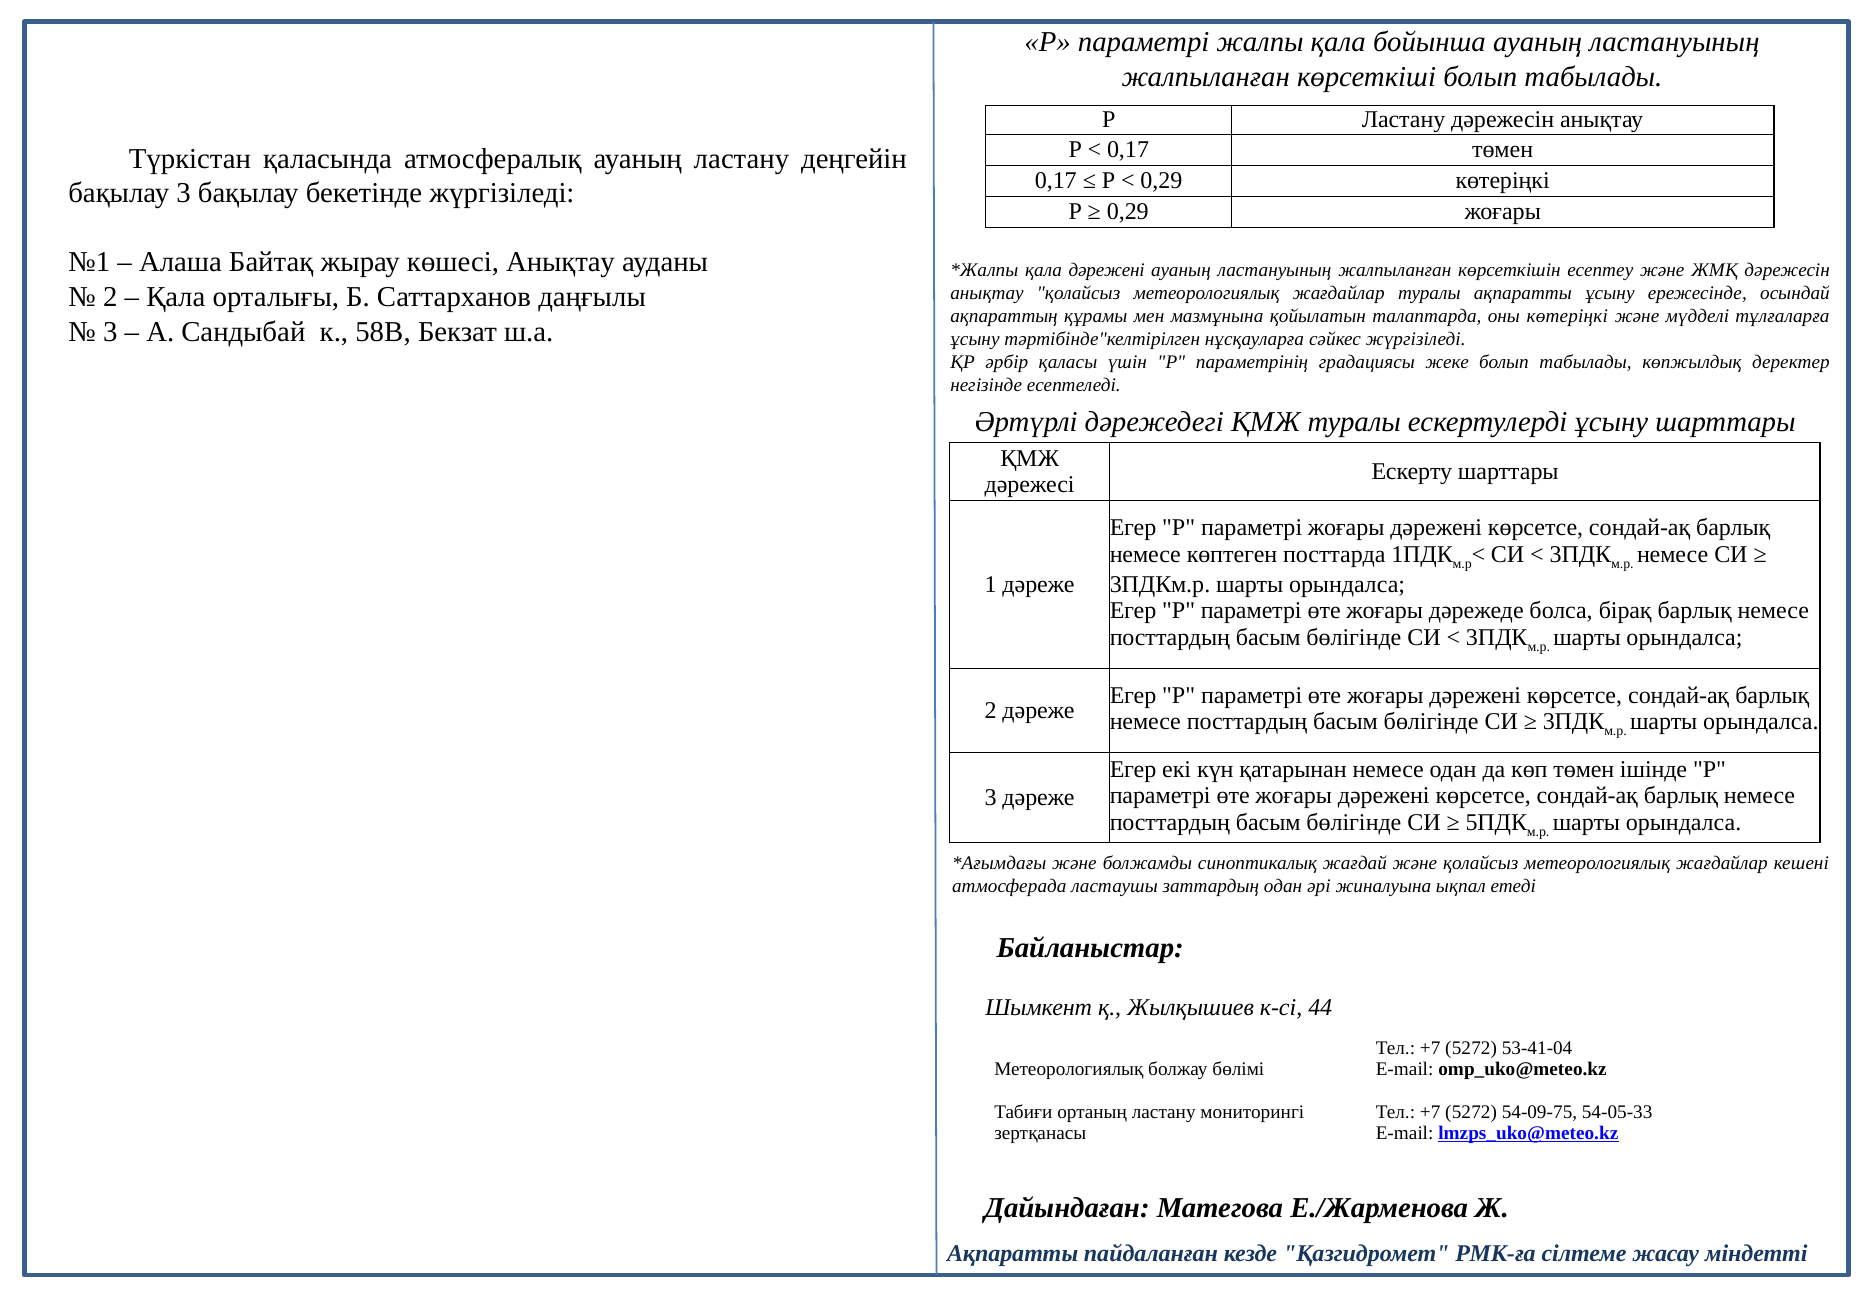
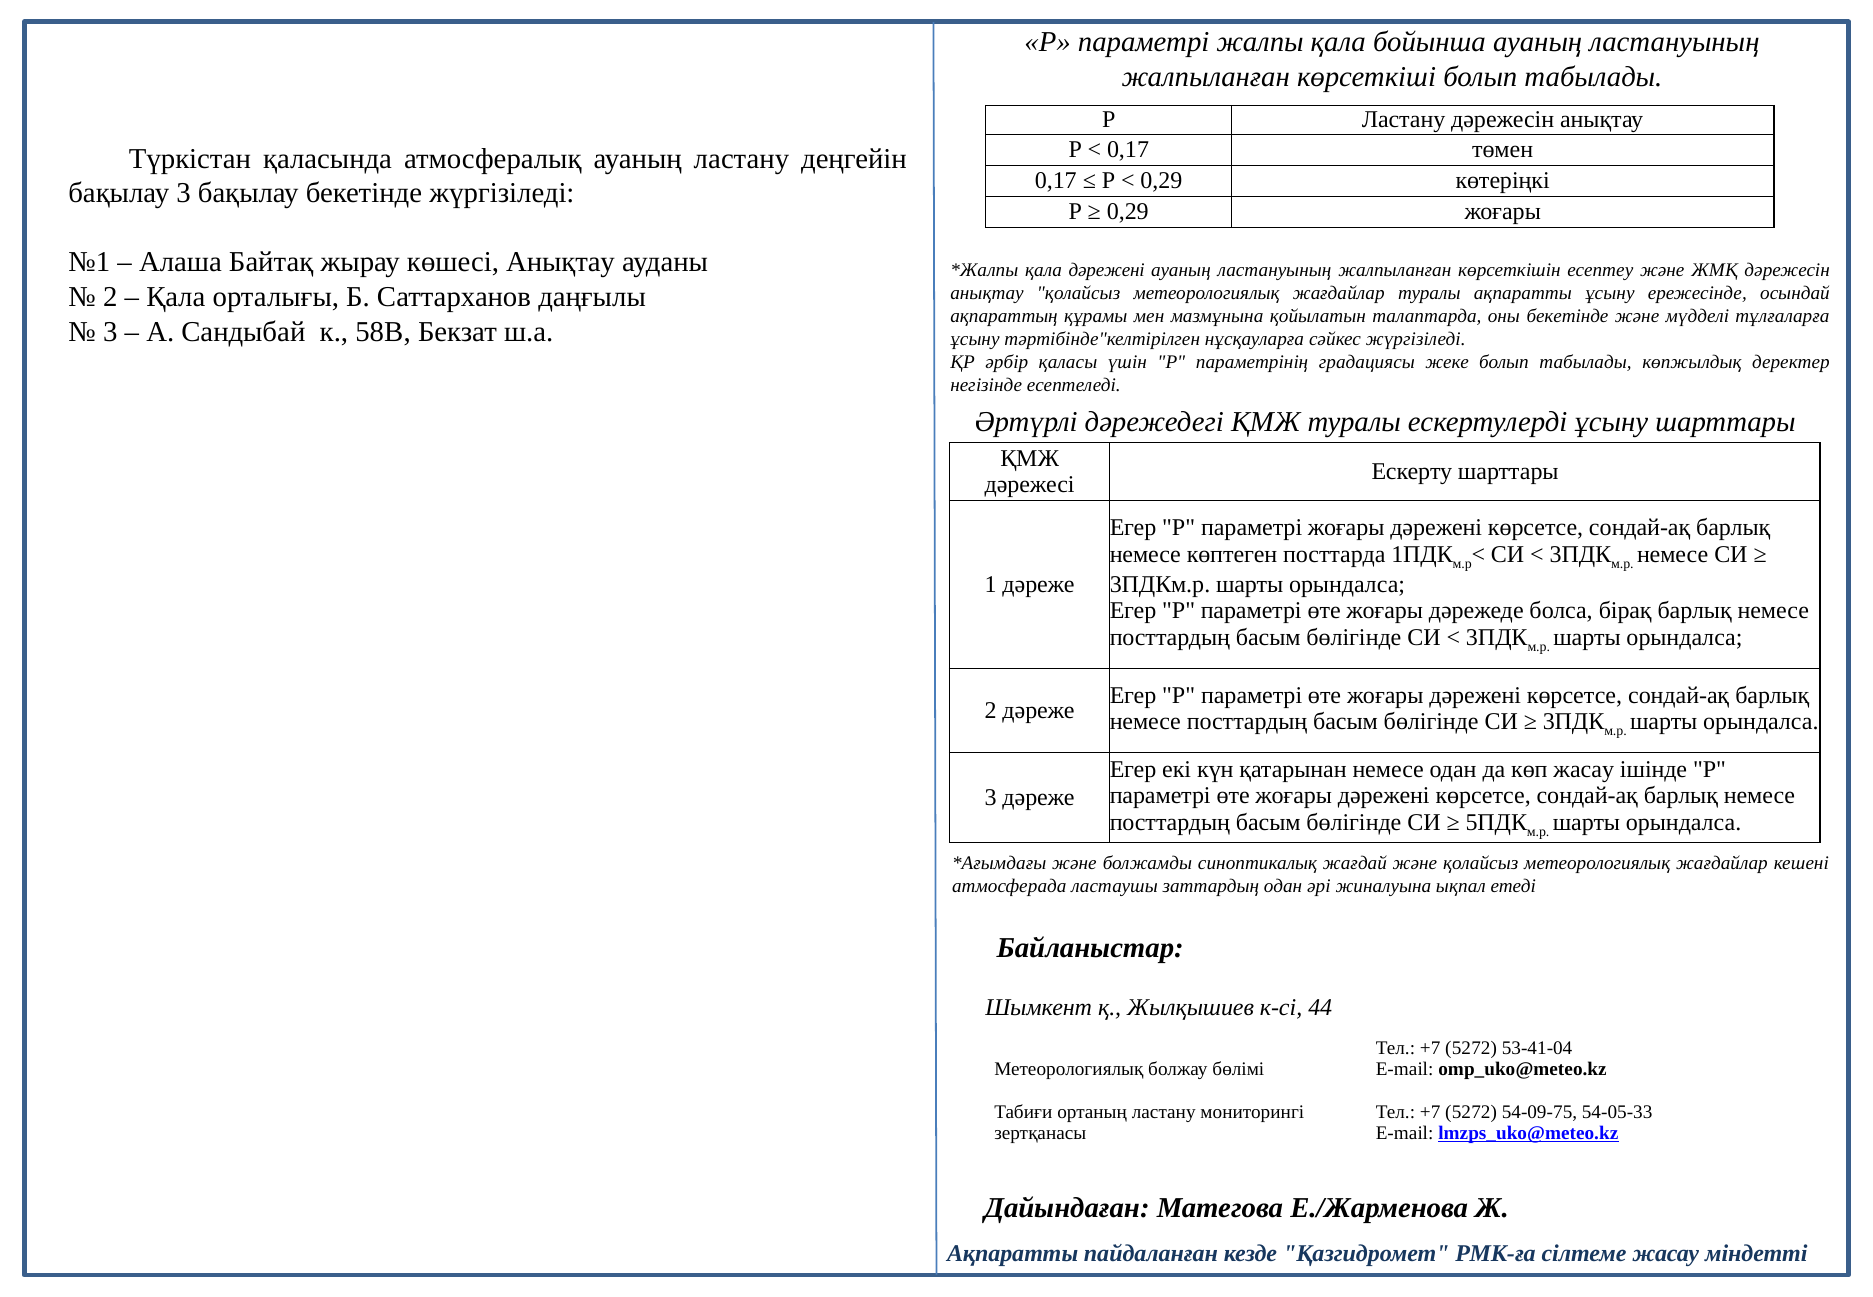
оны көтеріңкі: көтеріңкі -> бекетінде (1567, 316)
көп төмен: төмен -> жасау (1584, 769)
